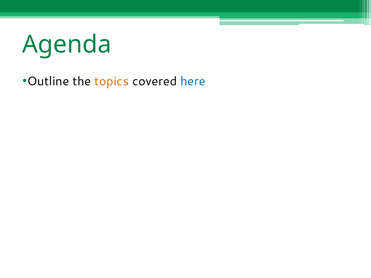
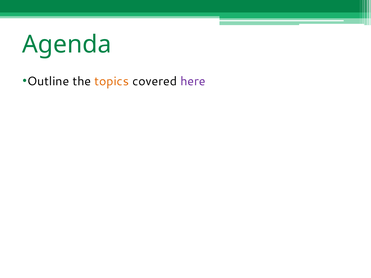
here colour: blue -> purple (193, 81)
